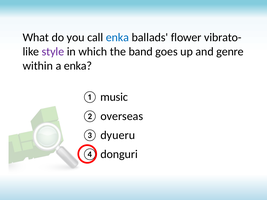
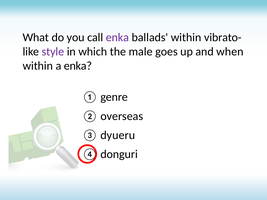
enka colour: blue -> purple (117, 37)
ballads flower: flower -> within (186, 37)
band: band -> male (141, 52)
genre: genre -> when (230, 52)
music: music -> genre (114, 97)
